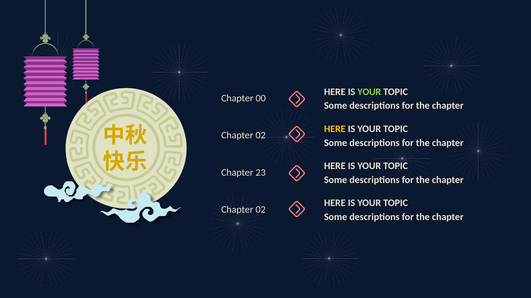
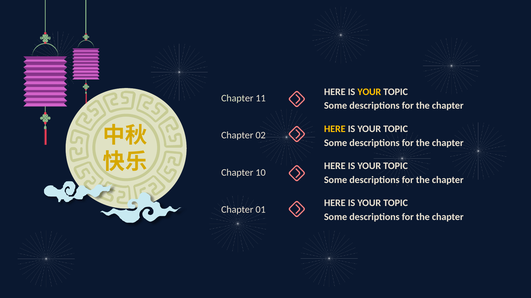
YOUR colour: light green -> yellow (369, 92)
00: 00 -> 11 (261, 98)
23: 23 -> 10 (261, 173)
02: 02 -> 01 (261, 210)
